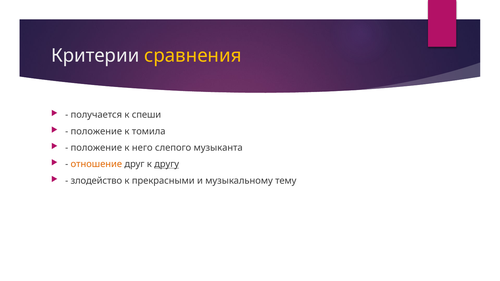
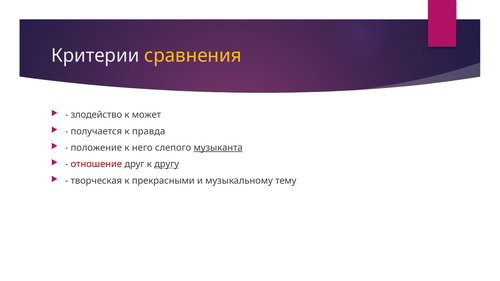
получается: получается -> злодейство (96, 115)
спеши: спеши -> может (146, 115)
положение: положение -> получается (96, 131)
томила: томила -> правда (149, 131)
музыканта underline: none -> present (218, 148)
отношение colour: orange -> red (96, 164)
злодейство: злодейство -> творческая (96, 181)
